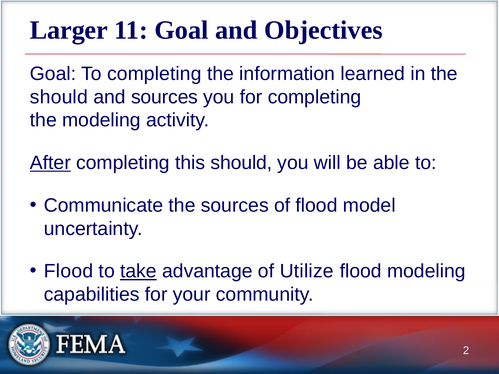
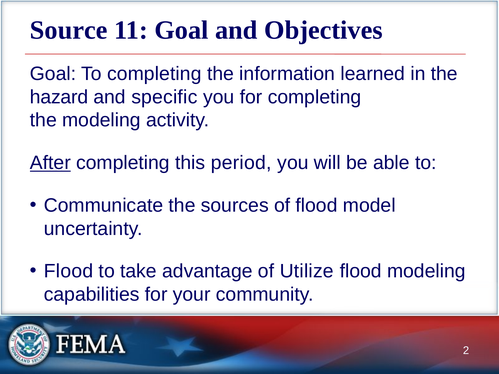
Larger: Larger -> Source (69, 30)
should: should -> hazard (59, 97)
and sources: sources -> specific (164, 97)
this should: should -> period (241, 163)
take underline: present -> none (138, 271)
